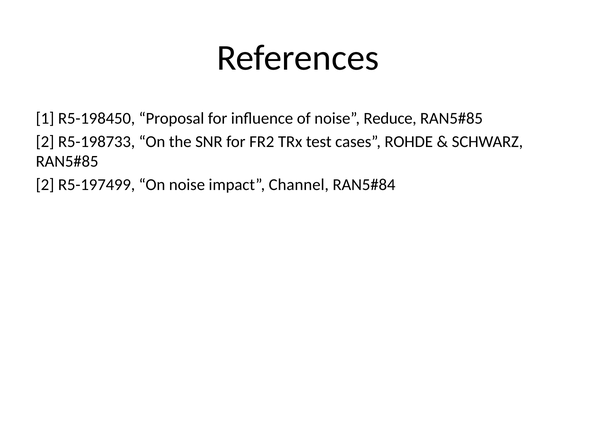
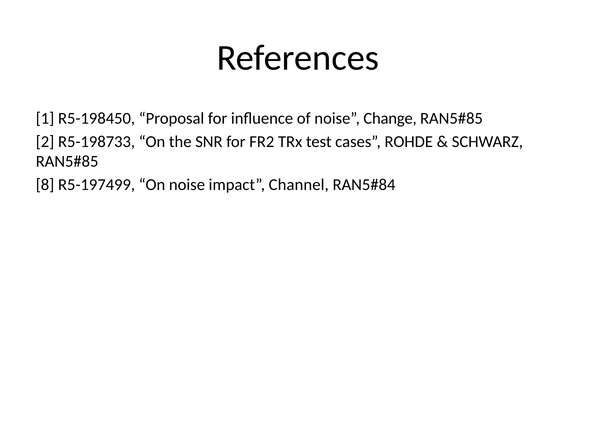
Reduce: Reduce -> Change (390, 118)
2: 2 -> 8 (45, 185)
